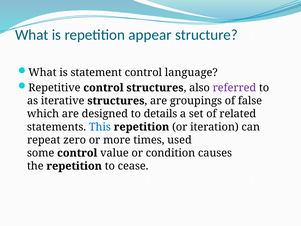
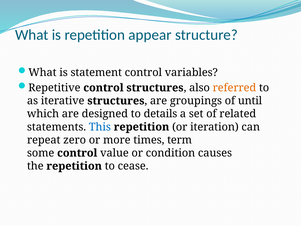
language: language -> variables (191, 72)
referred colour: purple -> orange (234, 88)
false: false -> until (250, 101)
used: used -> term (180, 140)
